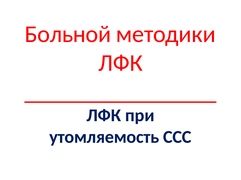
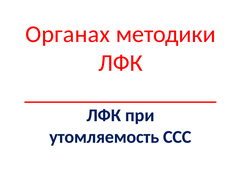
Больной: Больной -> Органах (68, 34)
